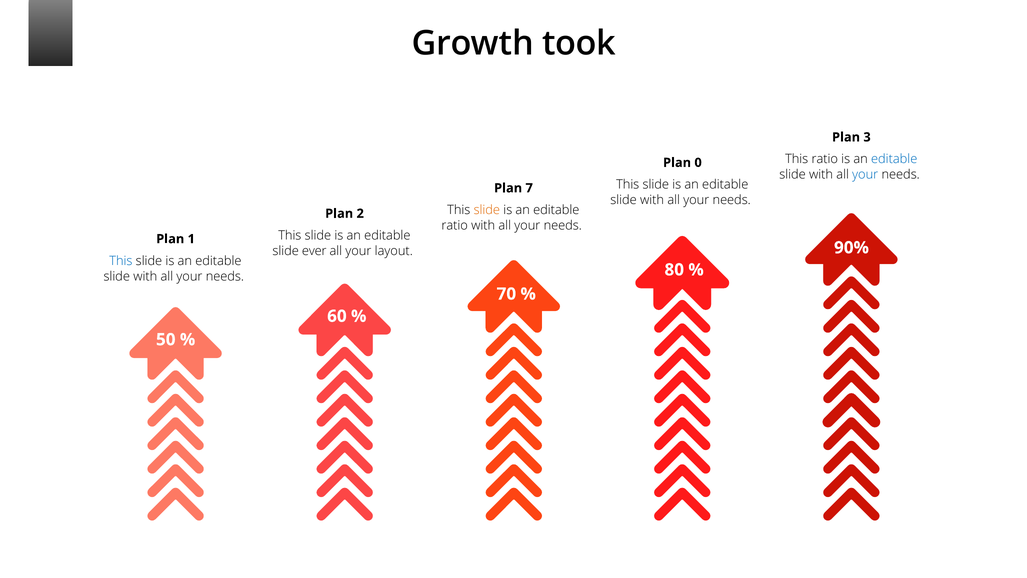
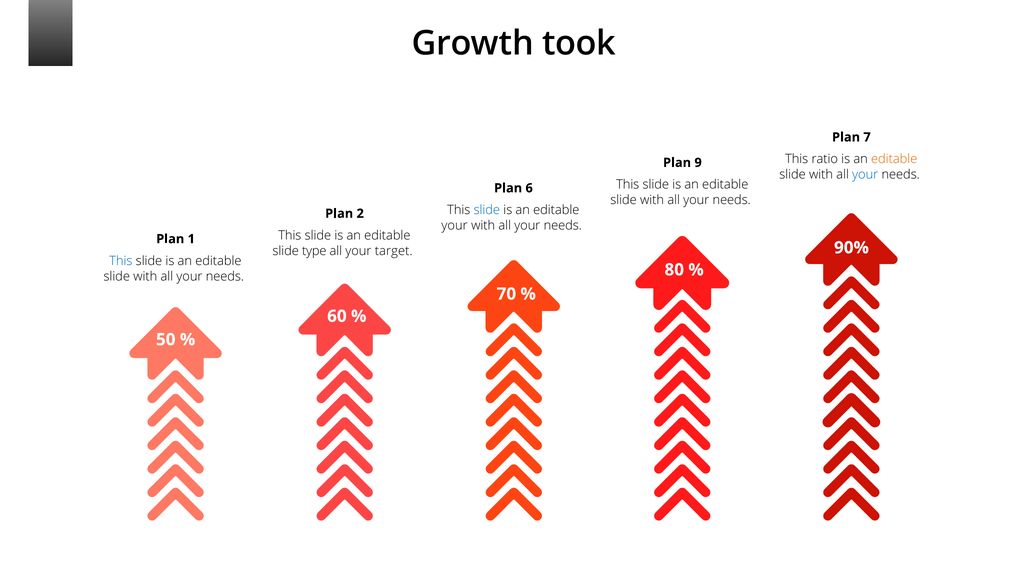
3: 3 -> 7 (867, 137)
editable colour: blue -> orange (894, 159)
0: 0 -> 9 (698, 163)
7: 7 -> 6 (529, 188)
slide colour: orange -> blue (487, 210)
ratio: ratio -> your (455, 225)
ever: ever -> type (314, 251)
layout: layout -> target (394, 251)
